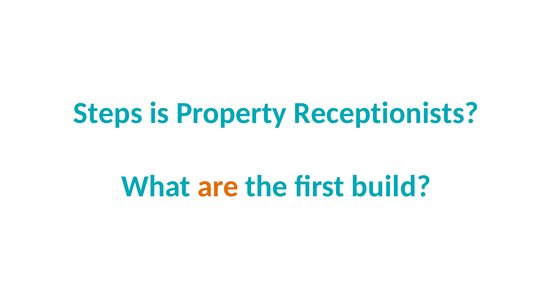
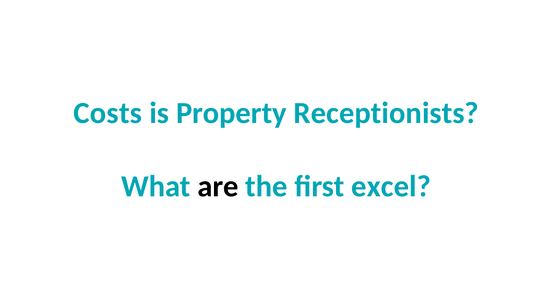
Steps: Steps -> Costs (108, 113)
are colour: orange -> black (218, 186)
build: build -> excel (391, 186)
